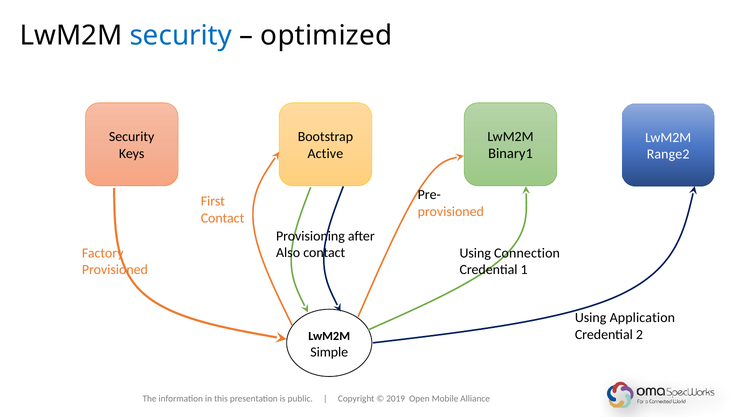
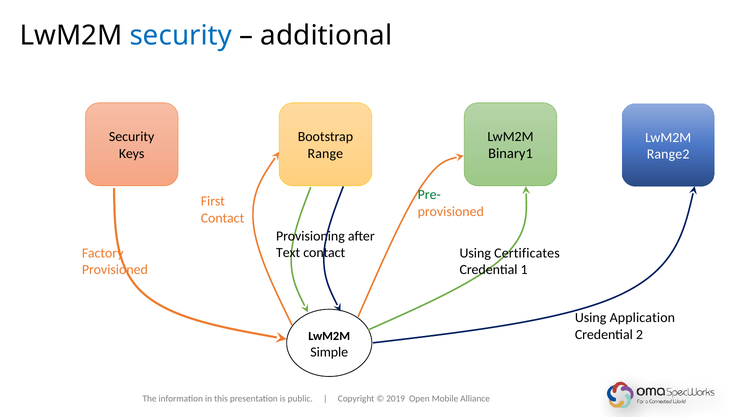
optimized: optimized -> additional (326, 35)
Active: Active -> Range (325, 154)
Pre- colour: black -> green (429, 195)
Also: Also -> Text (288, 253)
Connection: Connection -> Certificates (527, 253)
